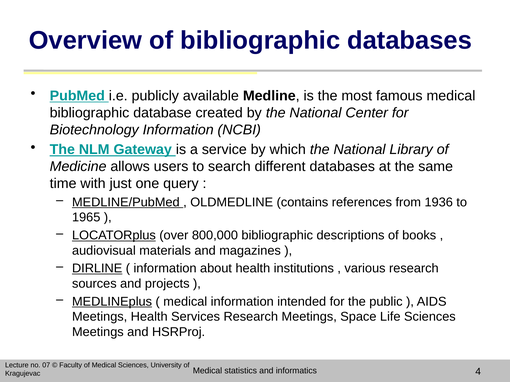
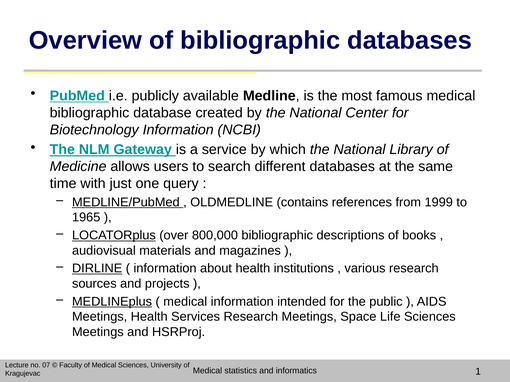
1936: 1936 -> 1999 (439, 202)
4: 4 -> 1 (478, 372)
